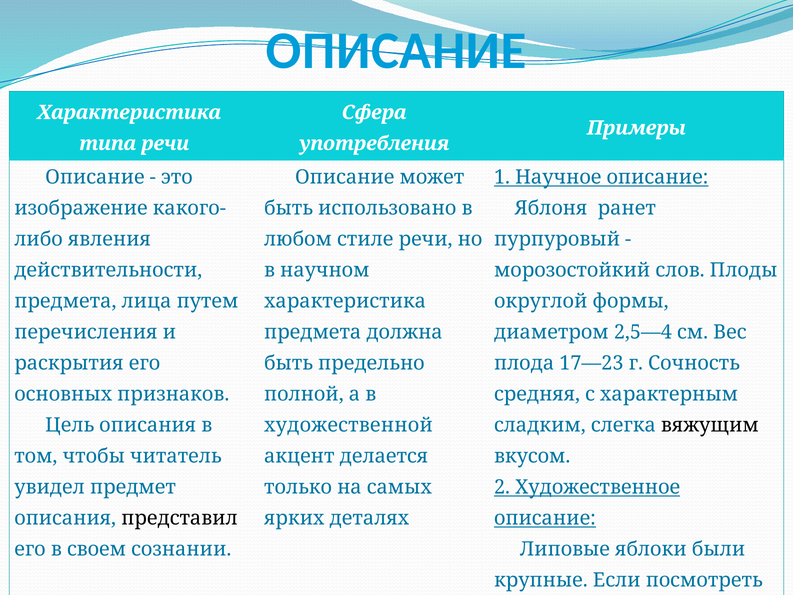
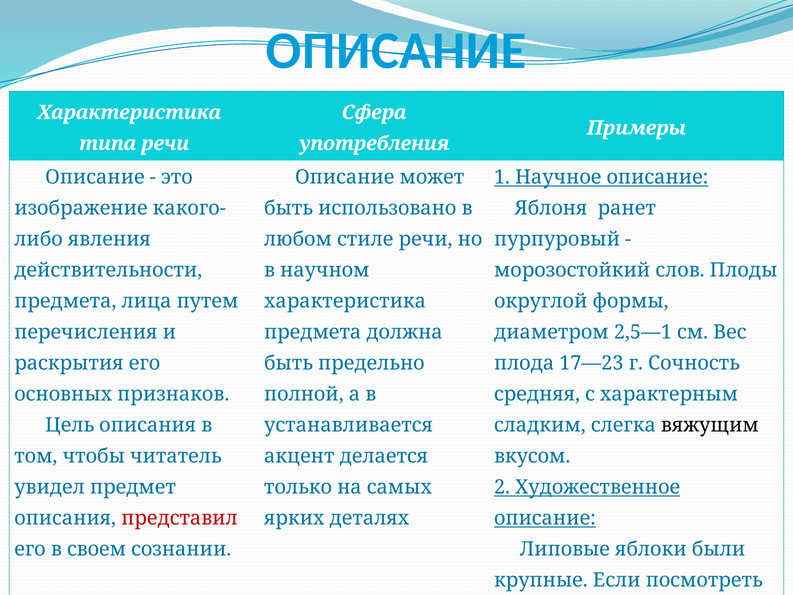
2,5—4: 2,5—4 -> 2,5—1 (643, 332)
художественной: художественной -> устанавливается (349, 425)
представил colour: black -> red (180, 518)
